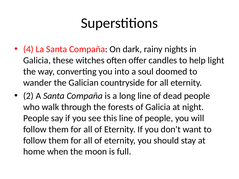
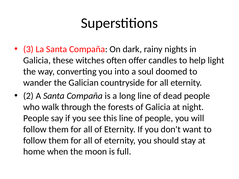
4: 4 -> 3 (28, 49)
